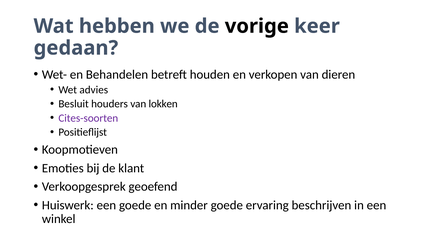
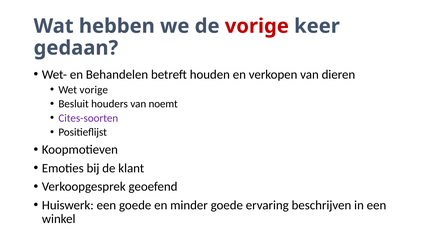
vorige colour: black -> red (257, 26)
Wet advies: advies -> vorige (94, 90)
lokken: lokken -> noemt (163, 104)
